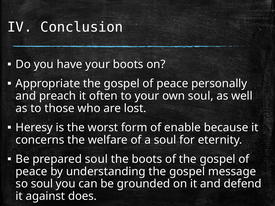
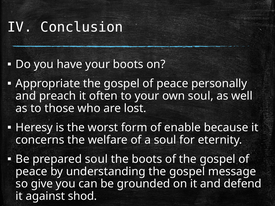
so soul: soul -> give (42, 184)
does: does -> shod (82, 196)
